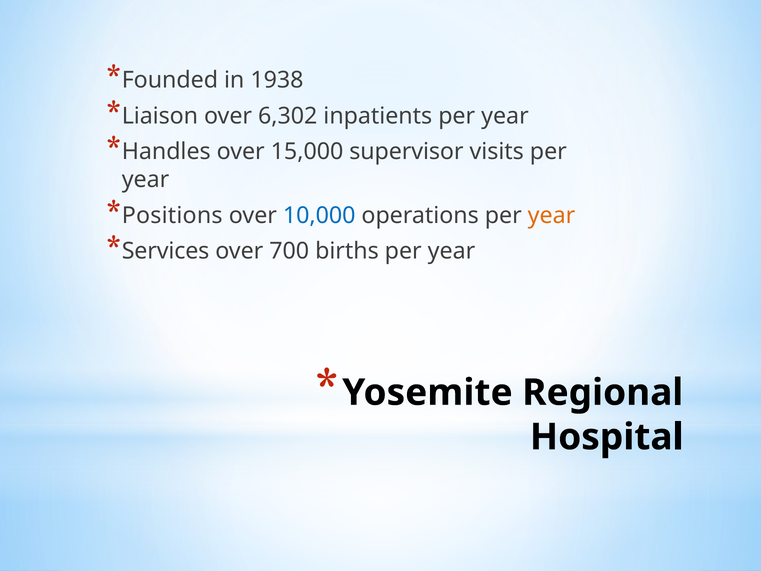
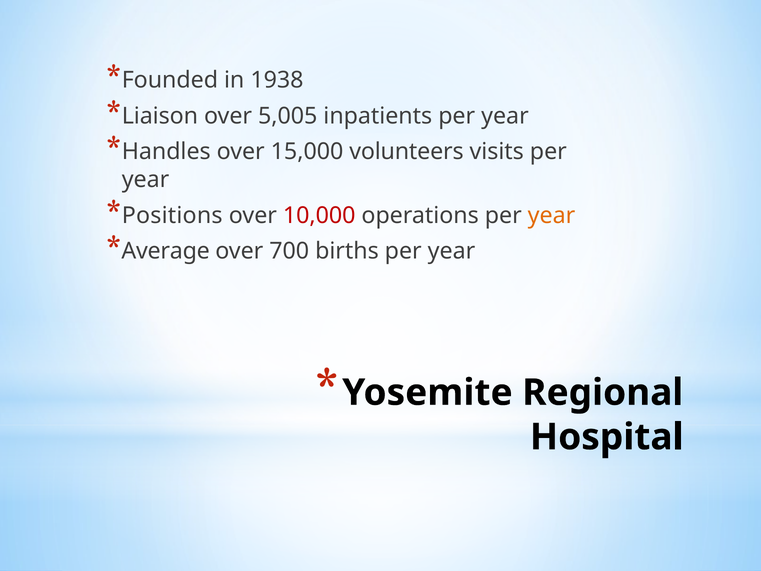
6,302: 6,302 -> 5,005 (288, 116)
supervisor: supervisor -> volunteers (406, 152)
10,000 colour: blue -> red (319, 215)
Services: Services -> Average (166, 251)
